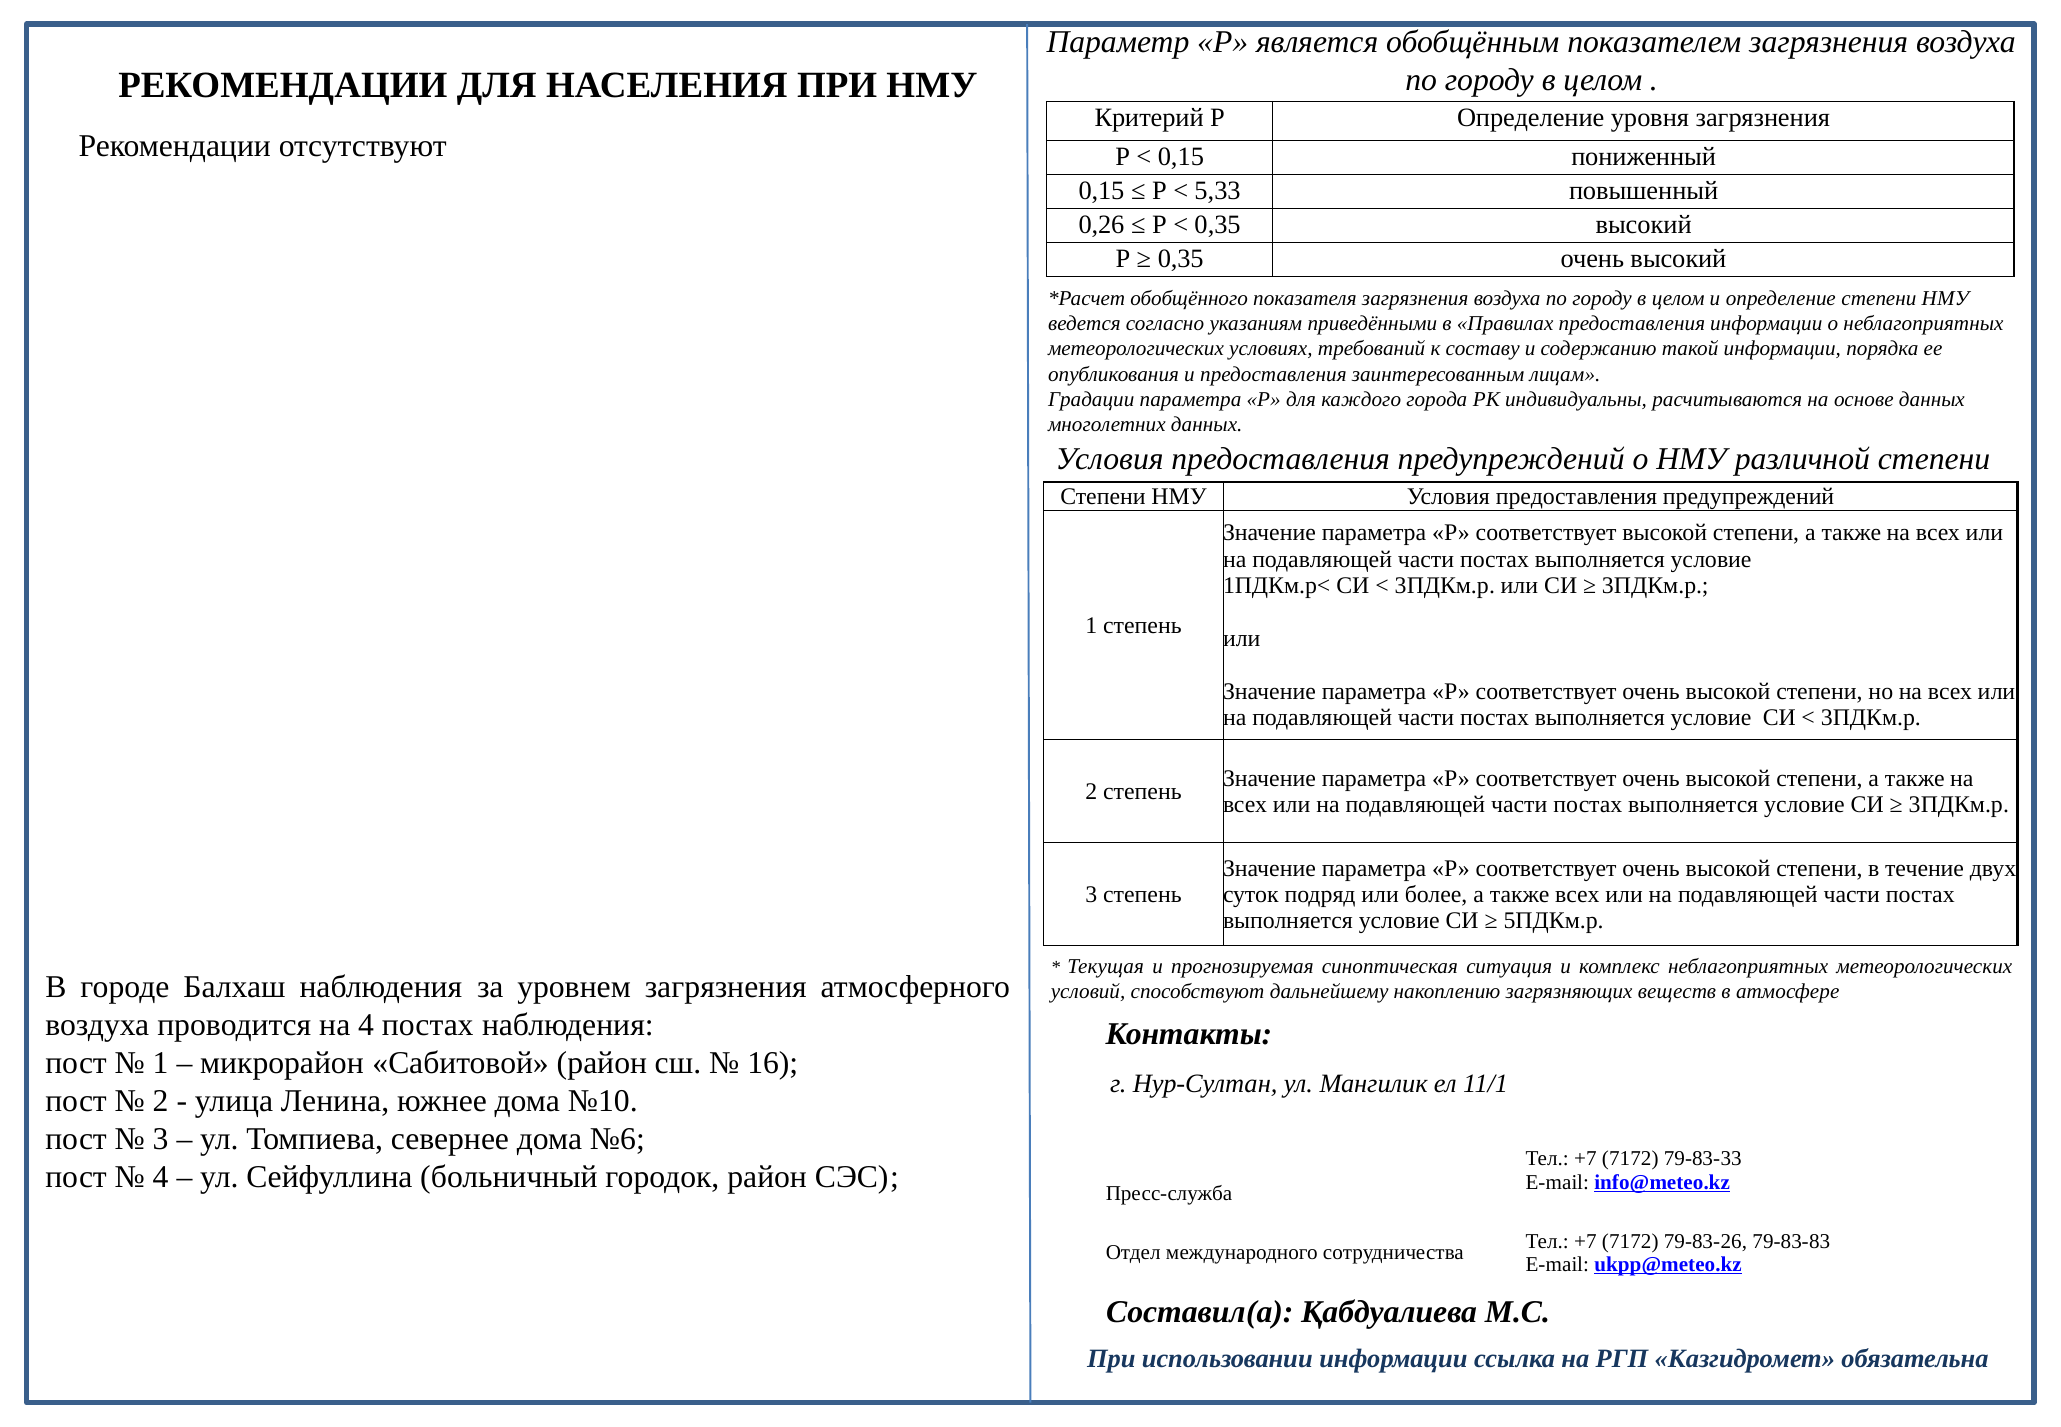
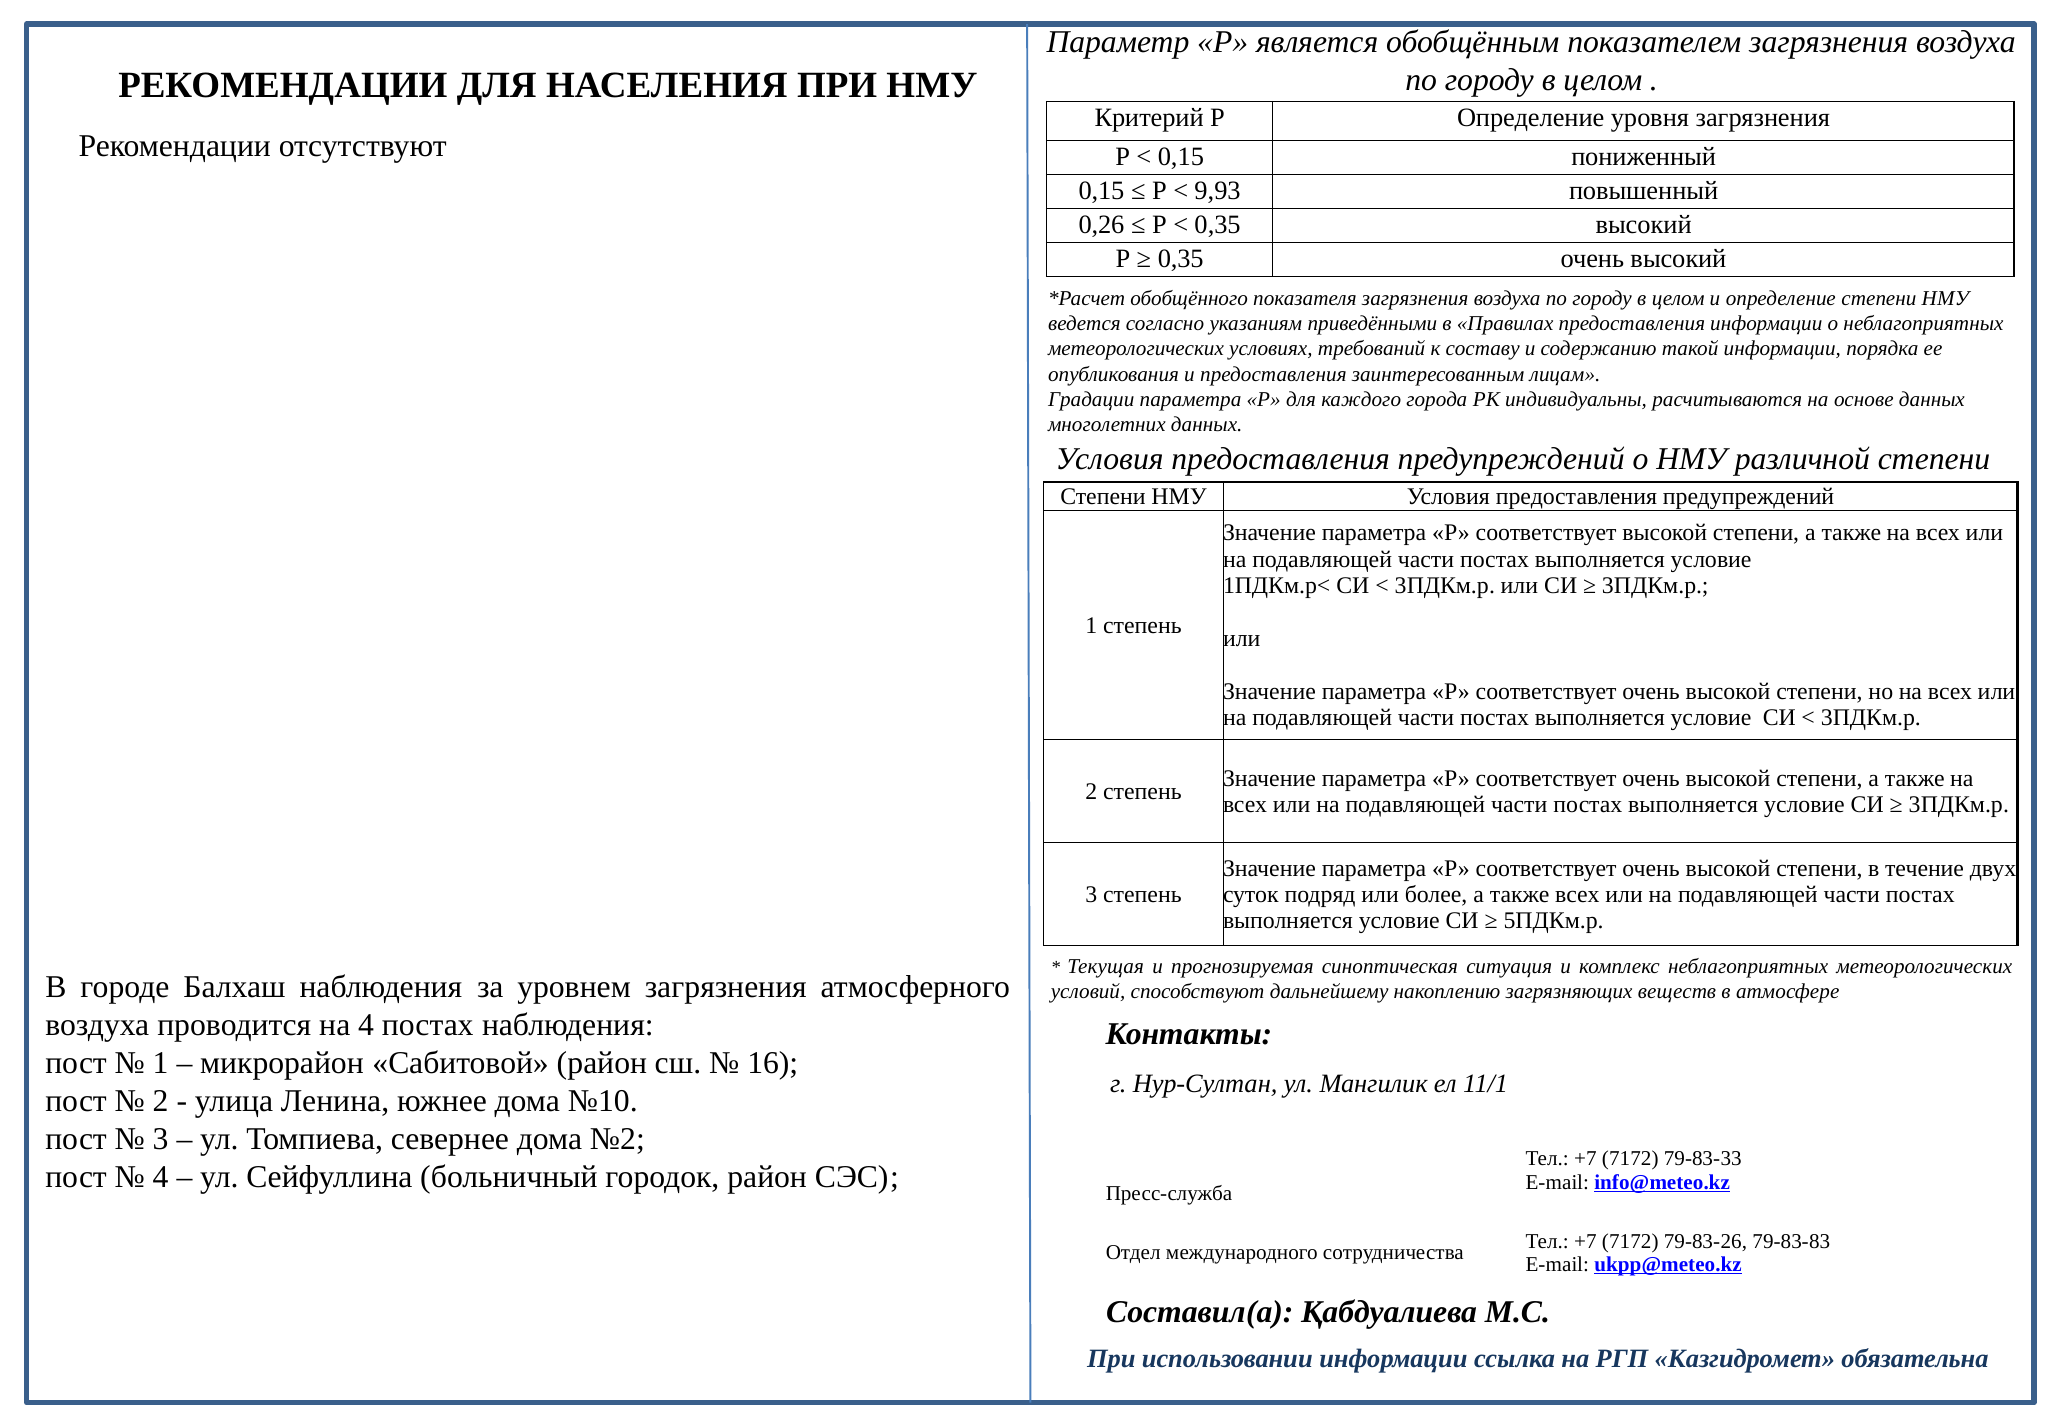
5,33: 5,33 -> 9,93 (1218, 191)
№6: №6 -> №2 (617, 1139)
